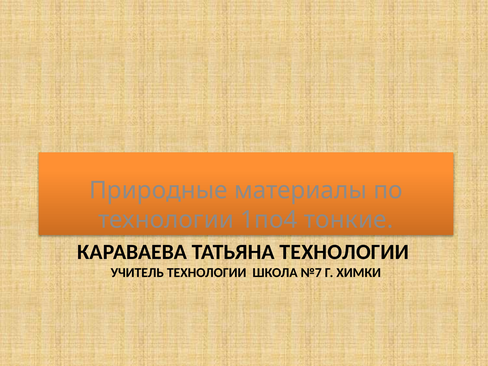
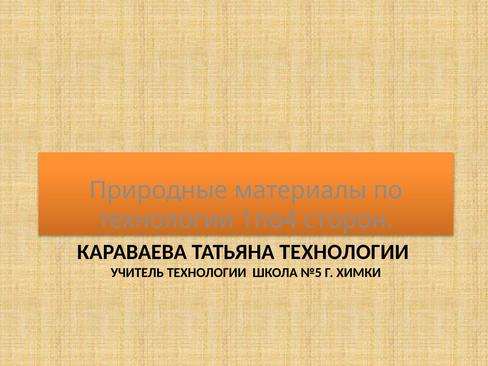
тонкие: тонкие -> сторон (349, 220)
№7: №7 -> №5 (311, 273)
